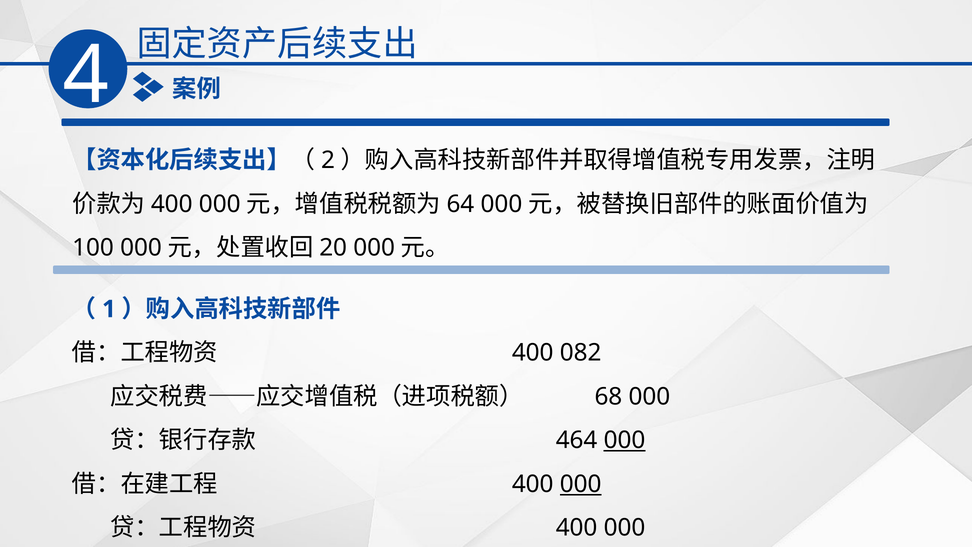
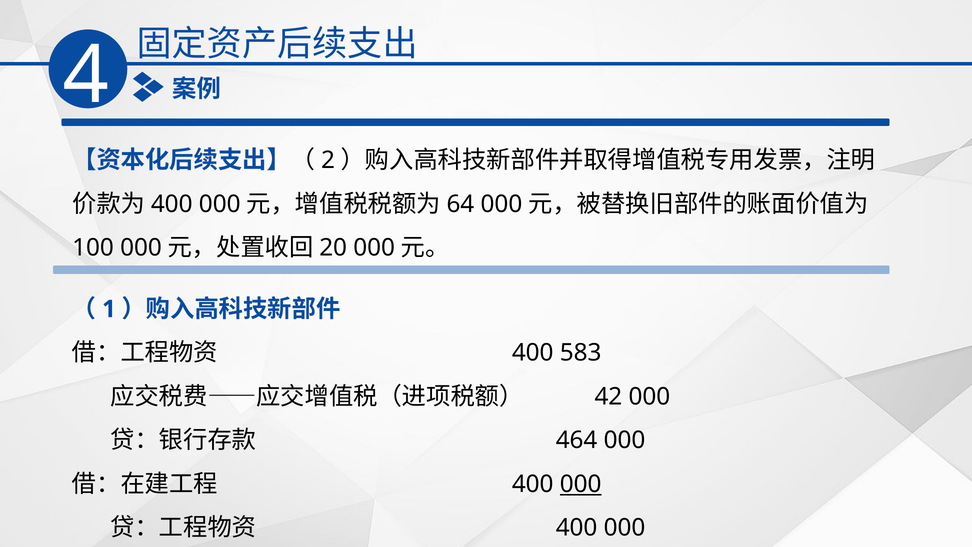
082: 082 -> 583 (581, 353)
68: 68 -> 42 (608, 397)
000 underline: present -> none (625, 440)
